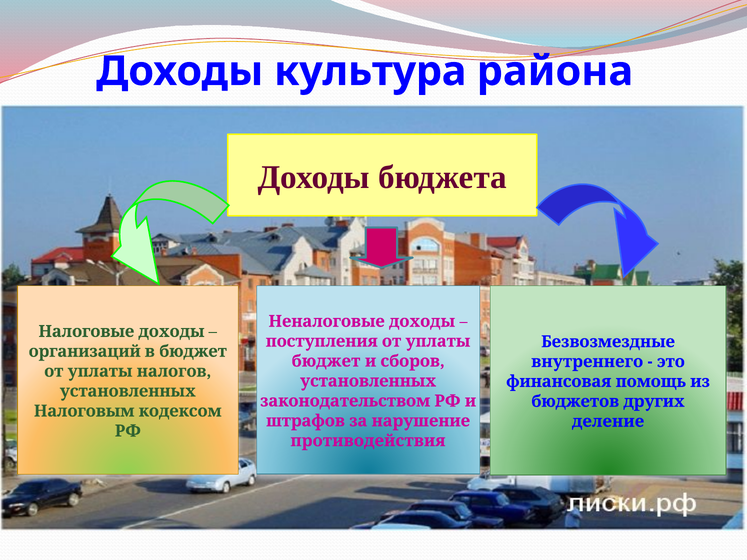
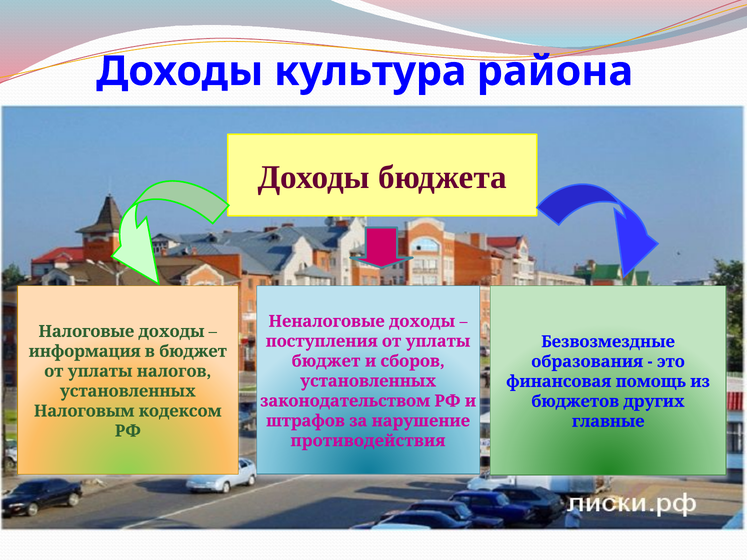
организаций: организаций -> информация (85, 351)
внутреннего: внутреннего -> образования (587, 362)
деление: деление -> главные (608, 421)
